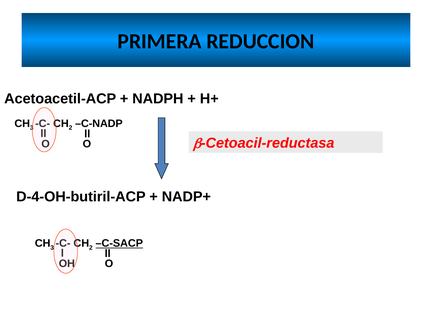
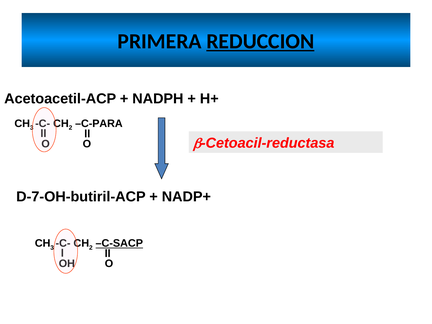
REDUCCION underline: none -> present (260, 41)
C-NADP: C-NADP -> C-PARA (99, 124)
D-4-OH-butiril-ACP: D-4-OH-butiril-ACP -> D-7-OH-butiril-ACP (81, 197)
